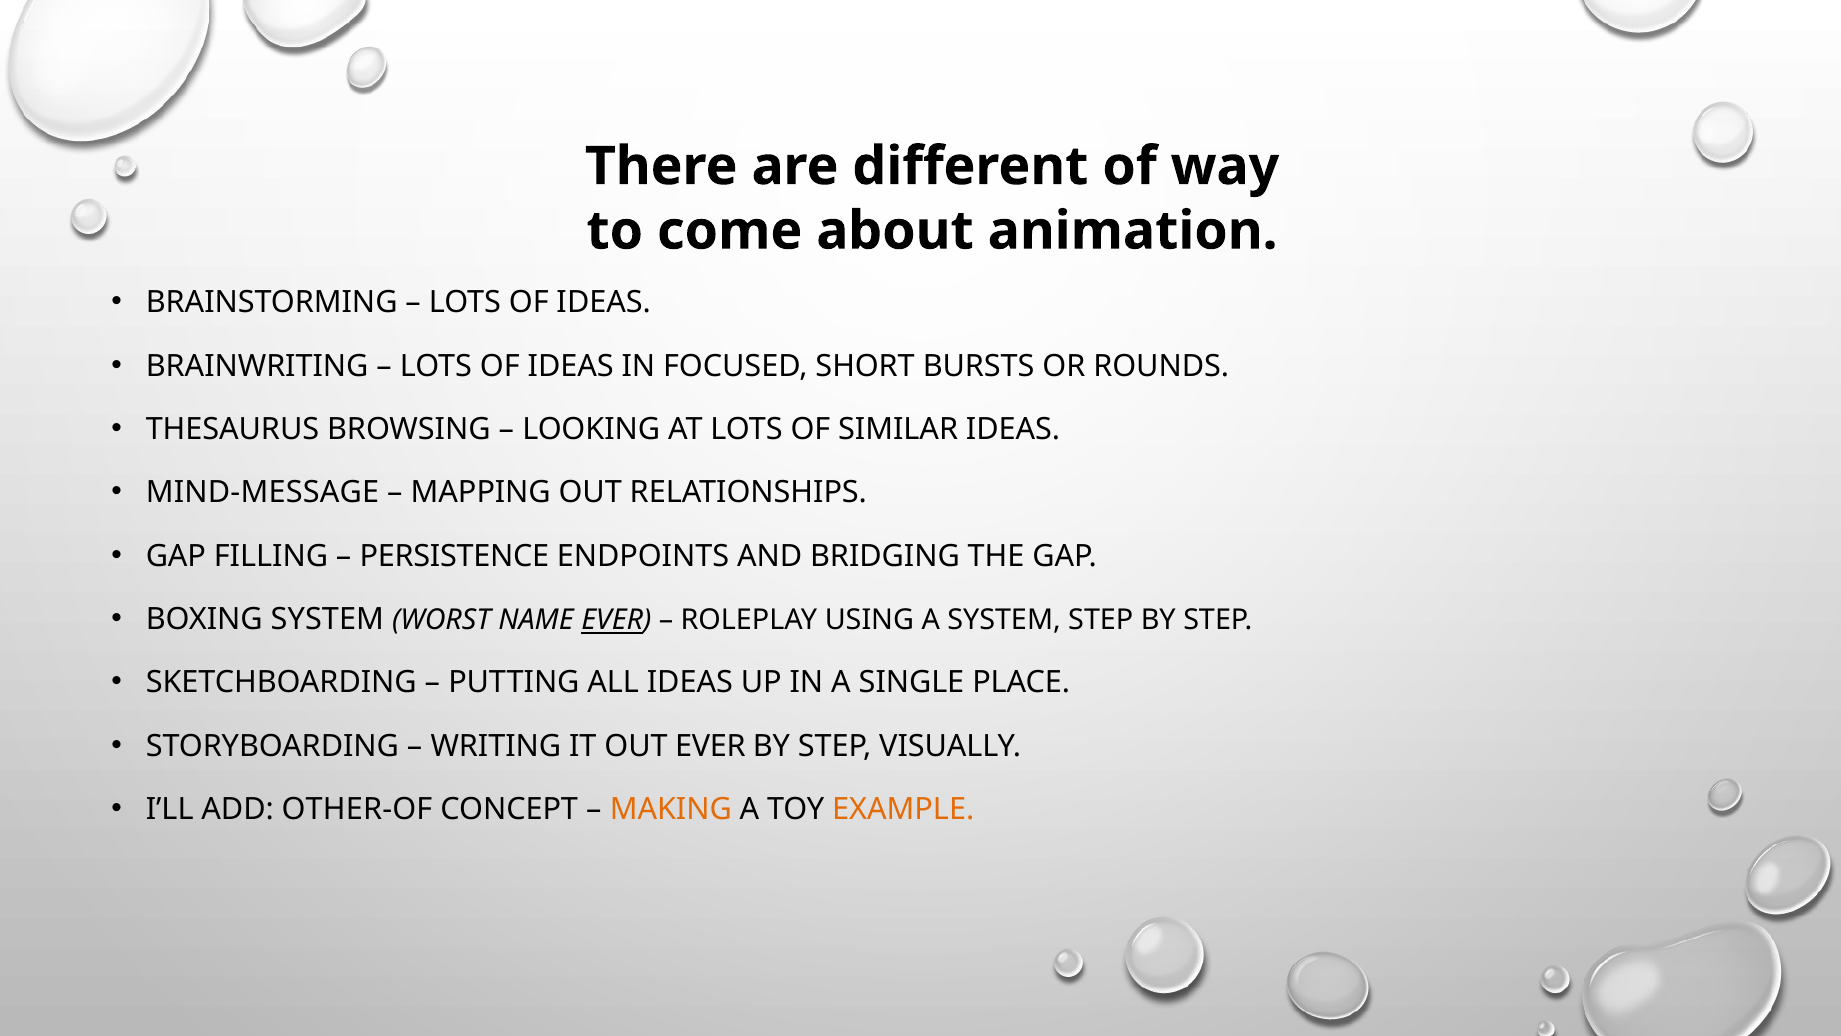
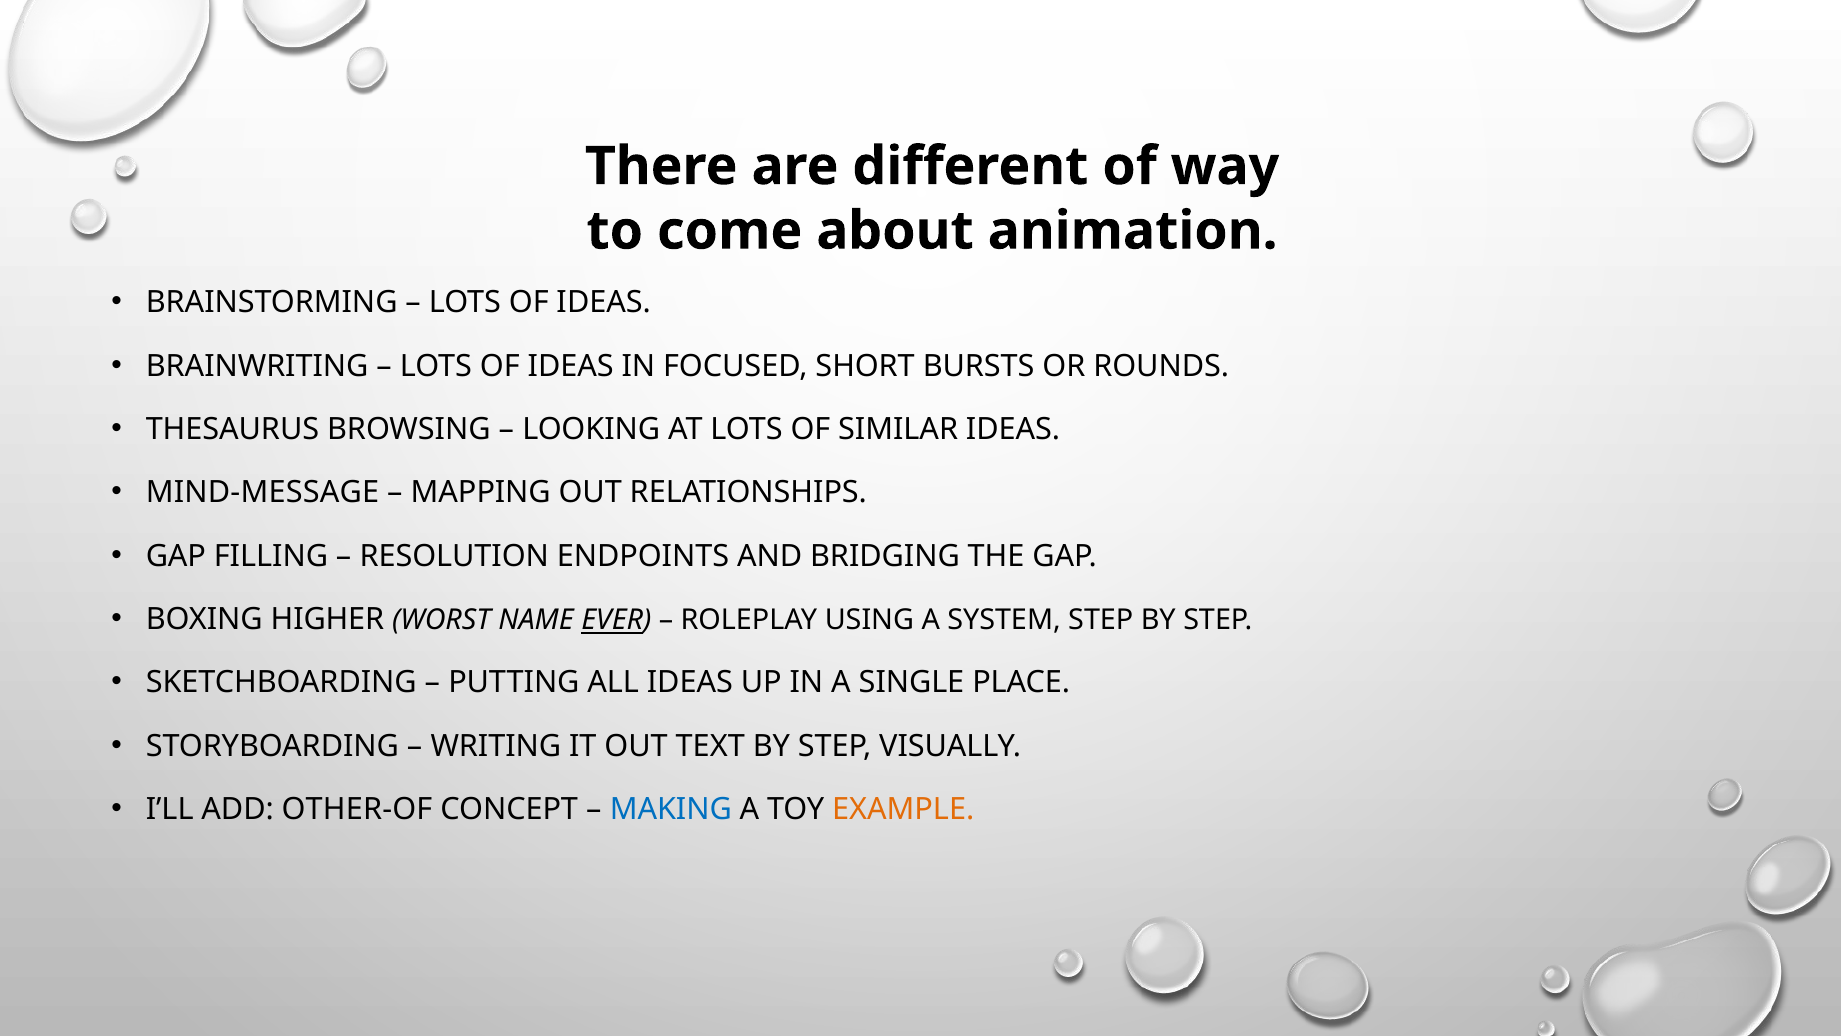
PERSISTENCE: PERSISTENCE -> RESOLUTION (454, 556)
BOXING SYSTEM: SYSTEM -> HIGHER (327, 619)
OUT EVER: EVER -> TEXT (710, 746)
MAKING colour: orange -> blue (671, 809)
